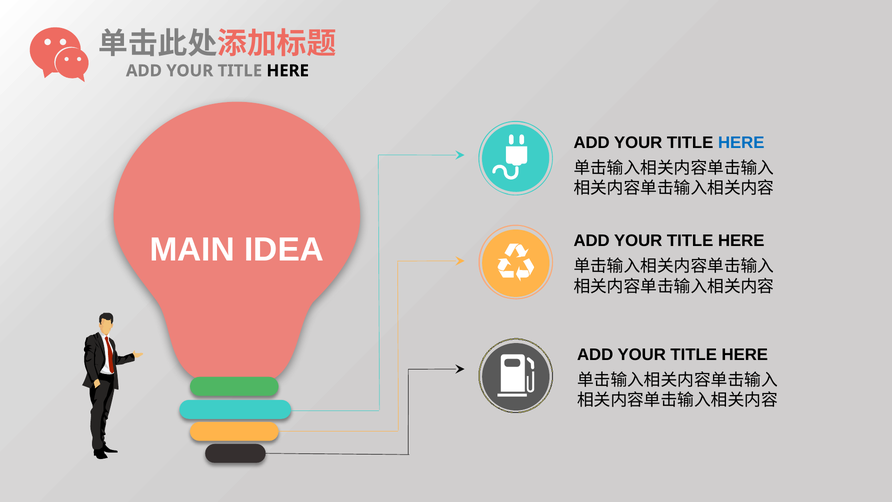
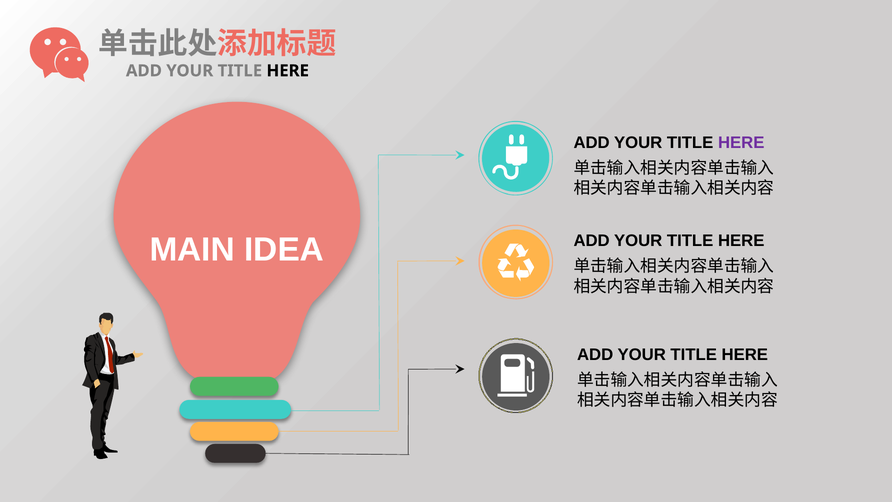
HERE colour: blue -> purple (741, 143)
